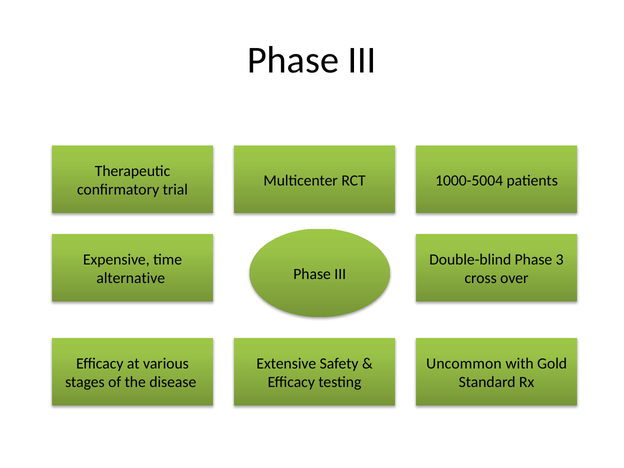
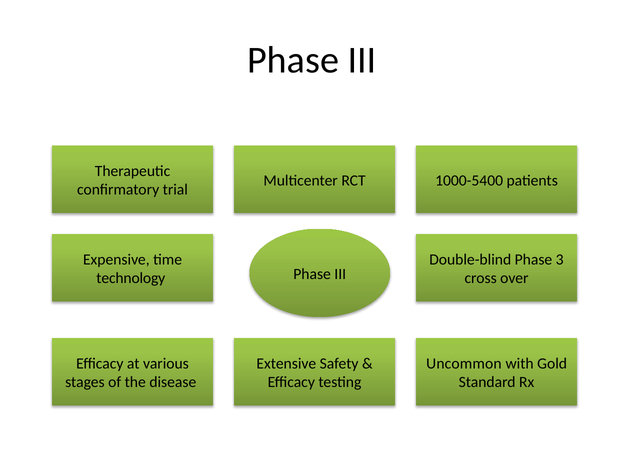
1000-5004: 1000-5004 -> 1000-5400 (469, 180)
alternative: alternative -> technology (131, 278)
